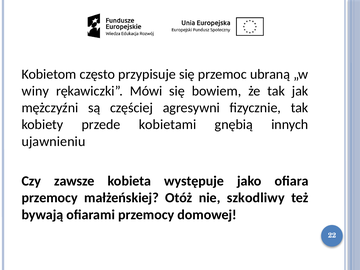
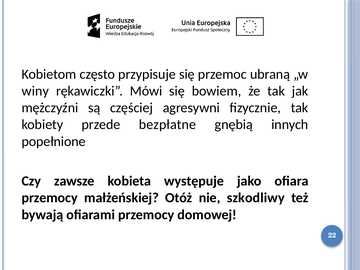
kobietami: kobietami -> bezpłatne (167, 125)
ujawnieniu: ujawnieniu -> popełnione (54, 141)
